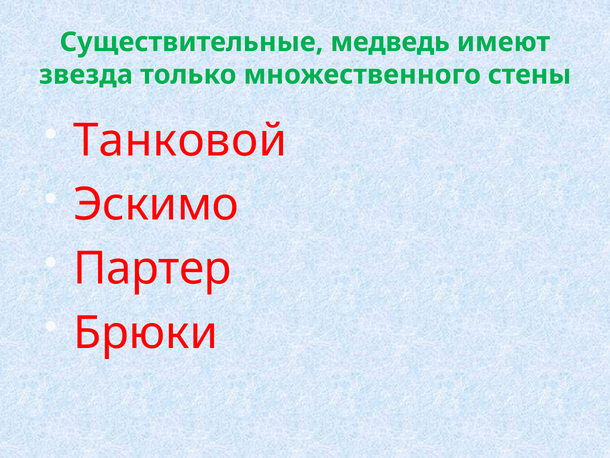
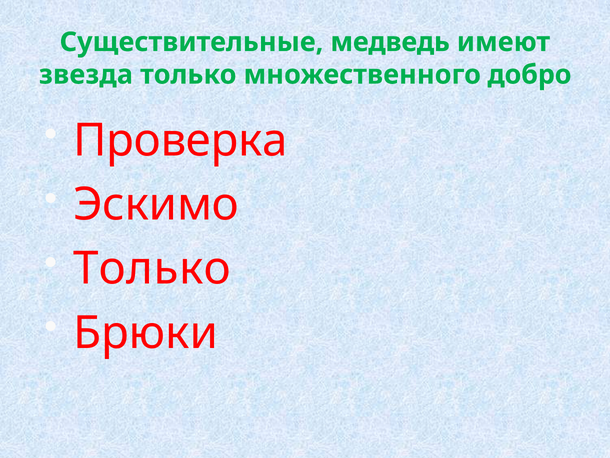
стены: стены -> добро (530, 75)
Танковой: Танковой -> Проверка (180, 140)
Партер: Партер -> Только (152, 269)
